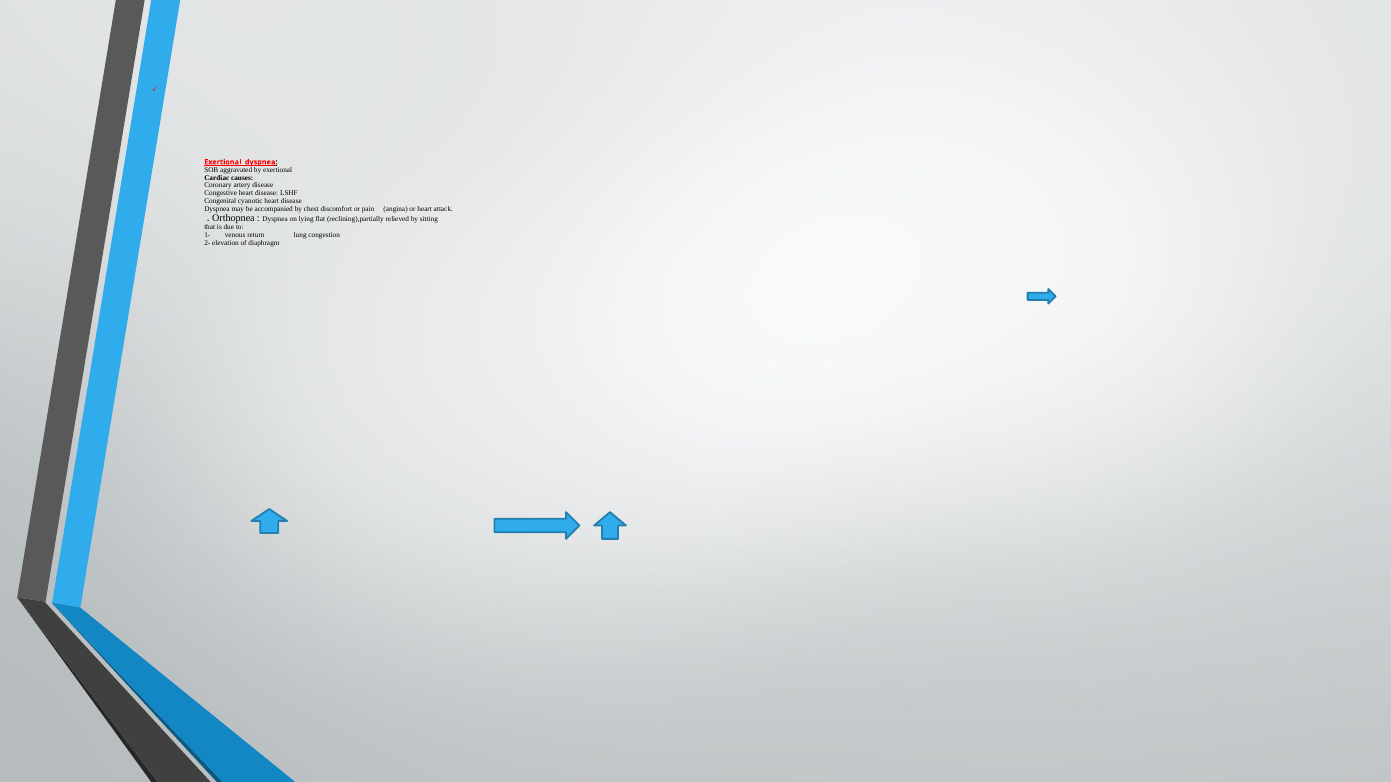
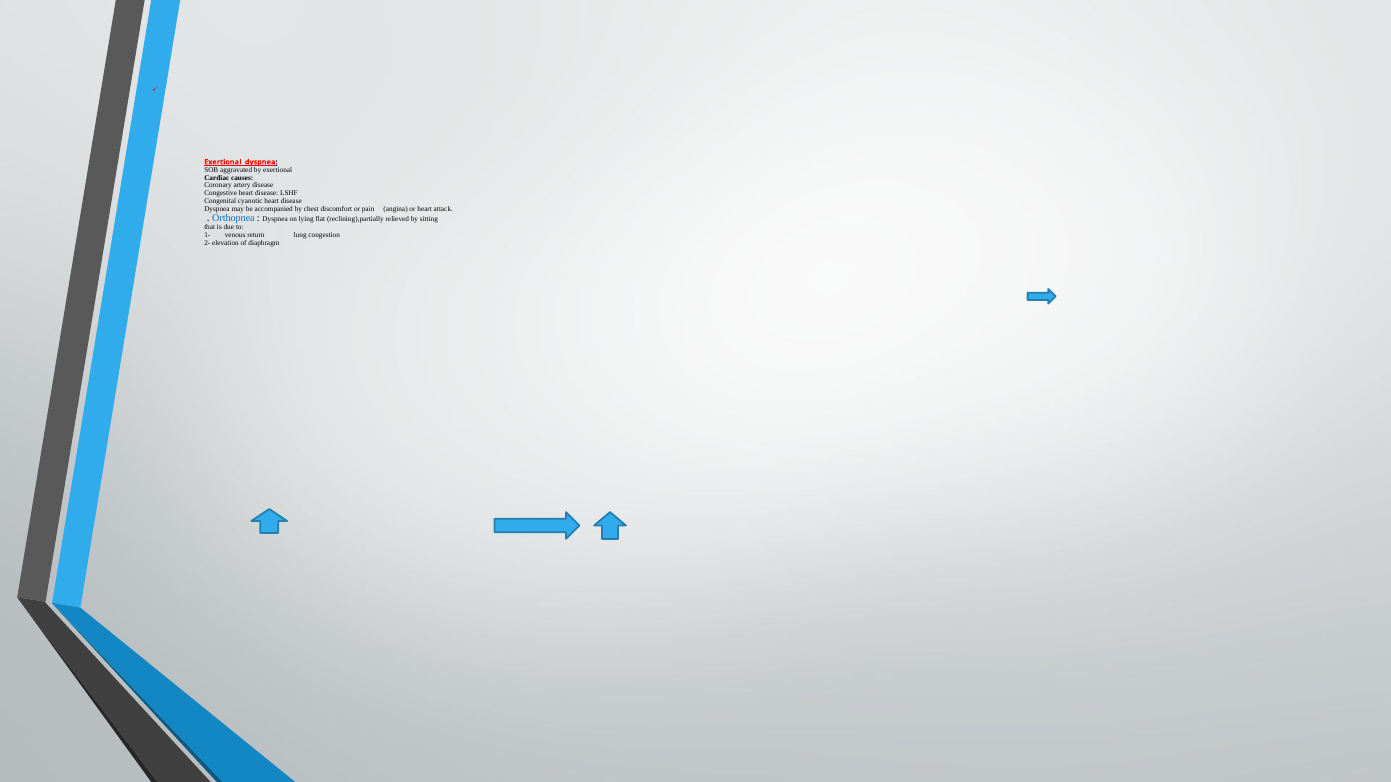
Orthopnea colour: black -> blue (233, 219)
